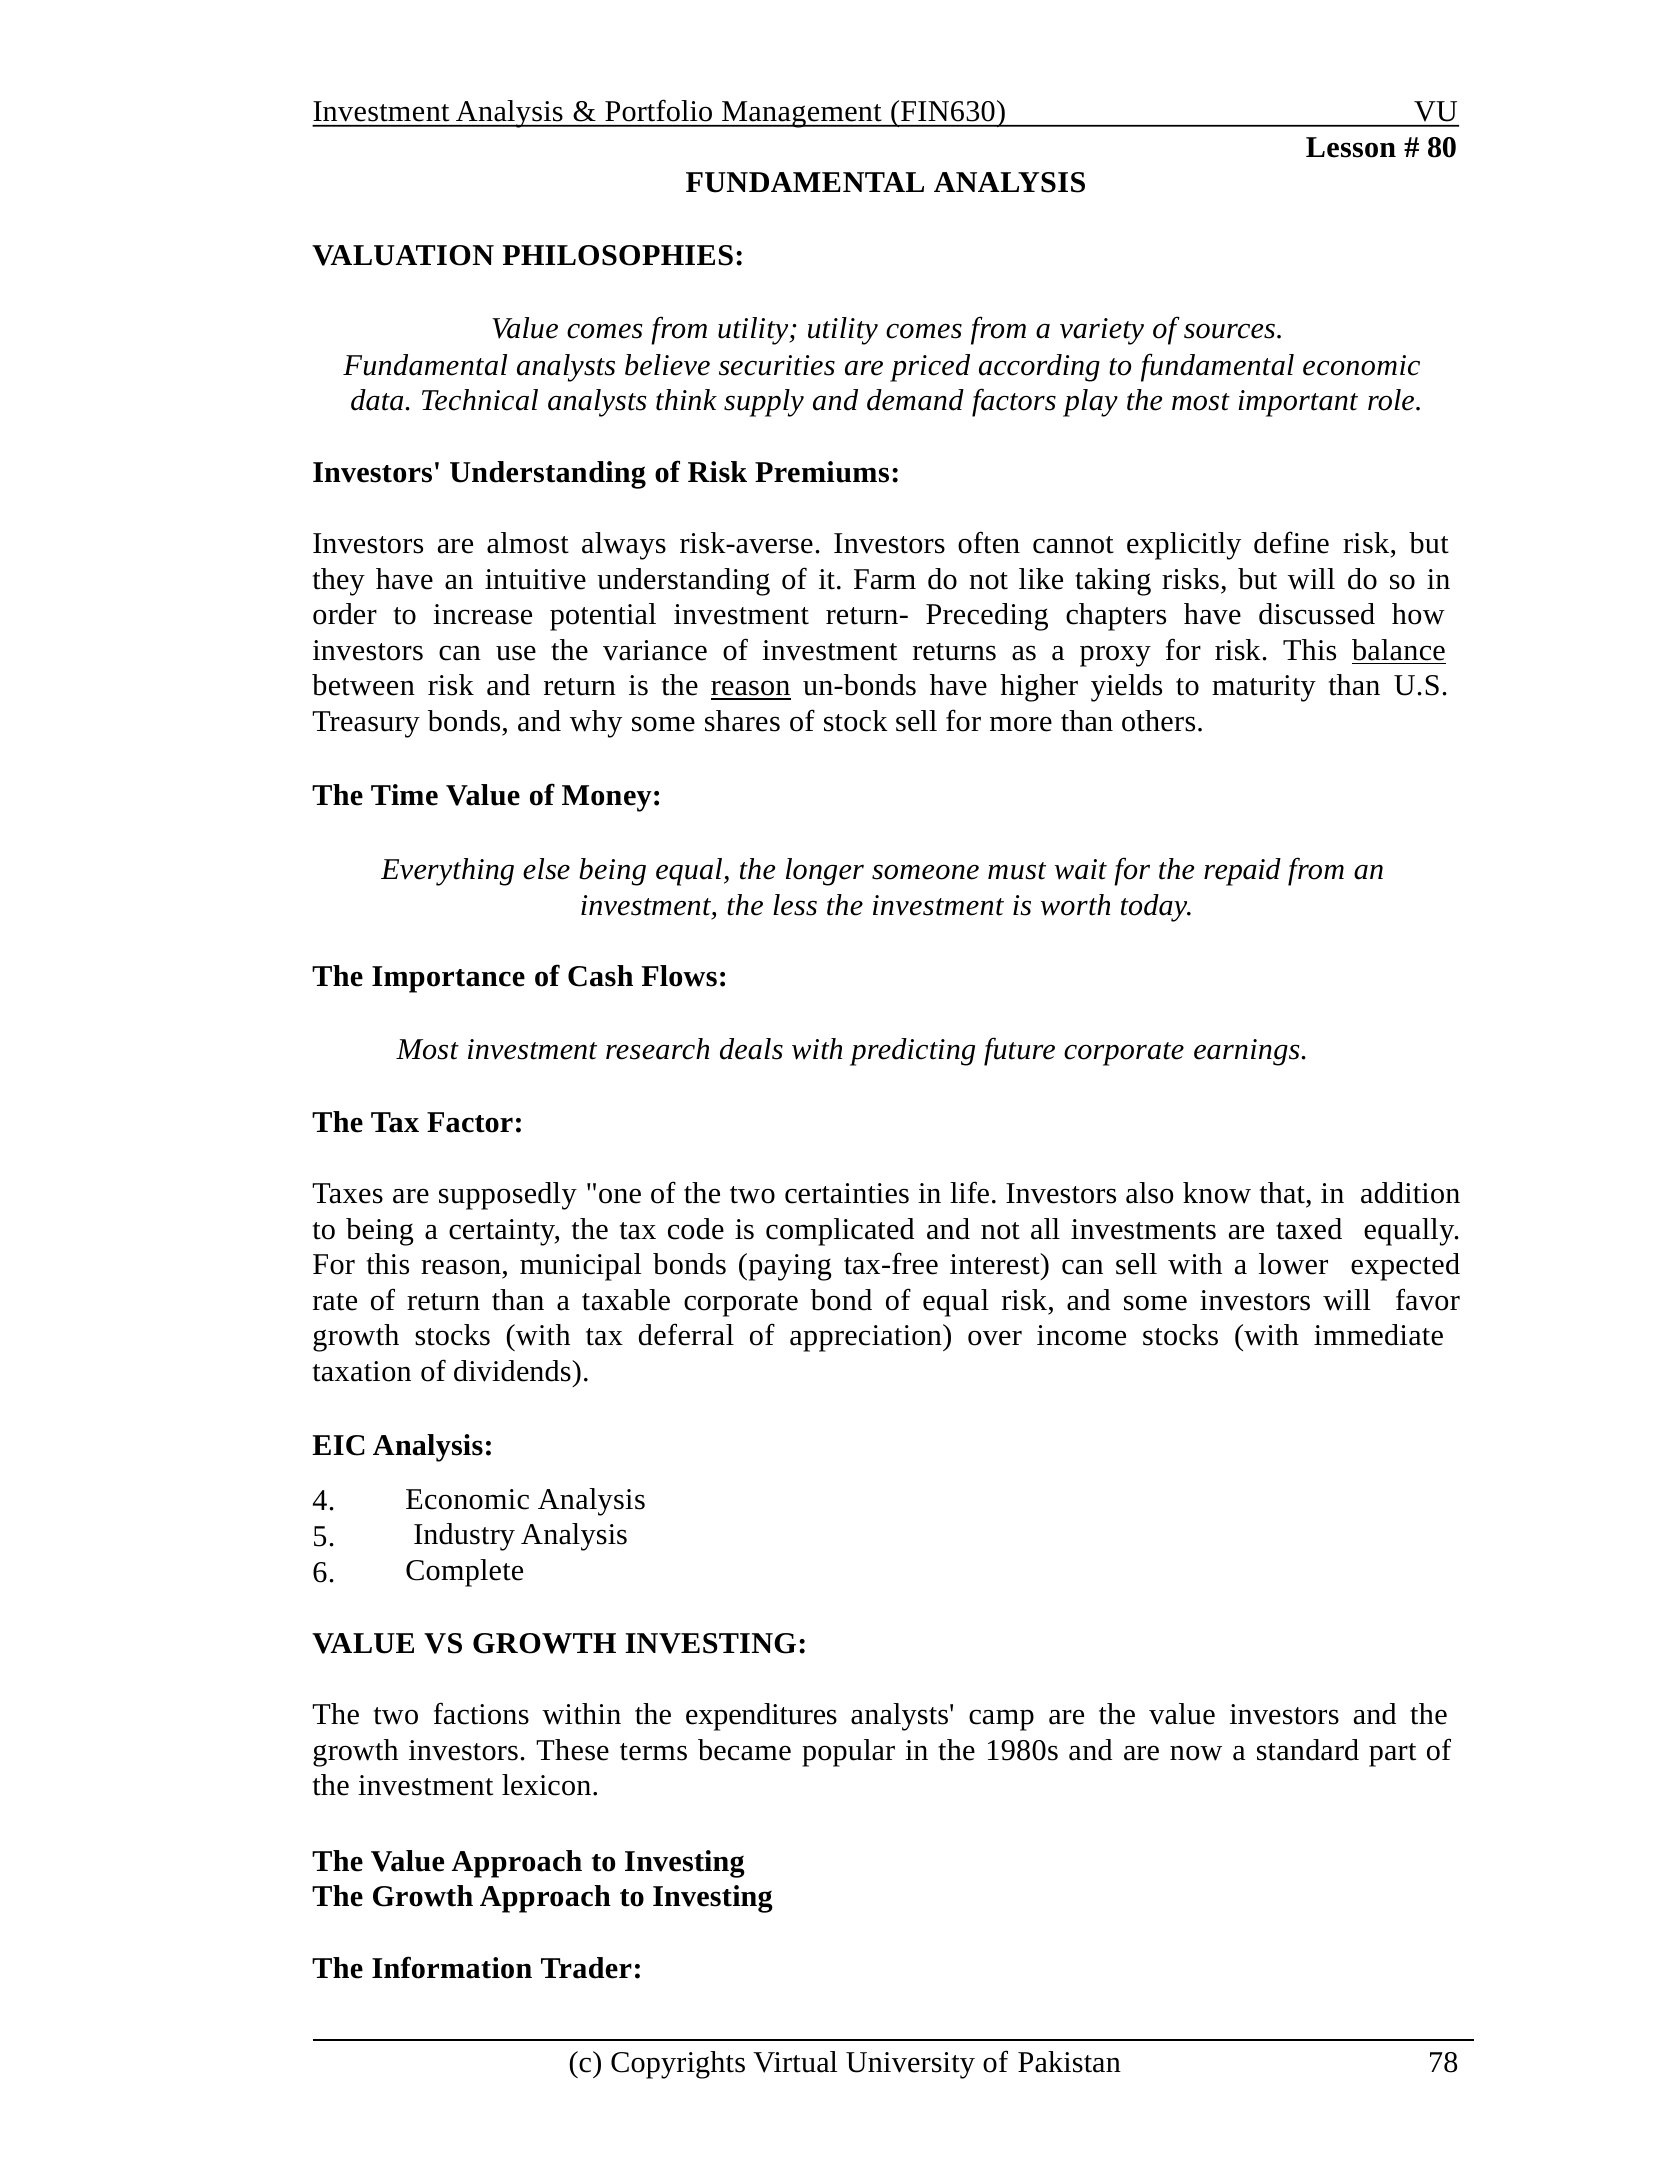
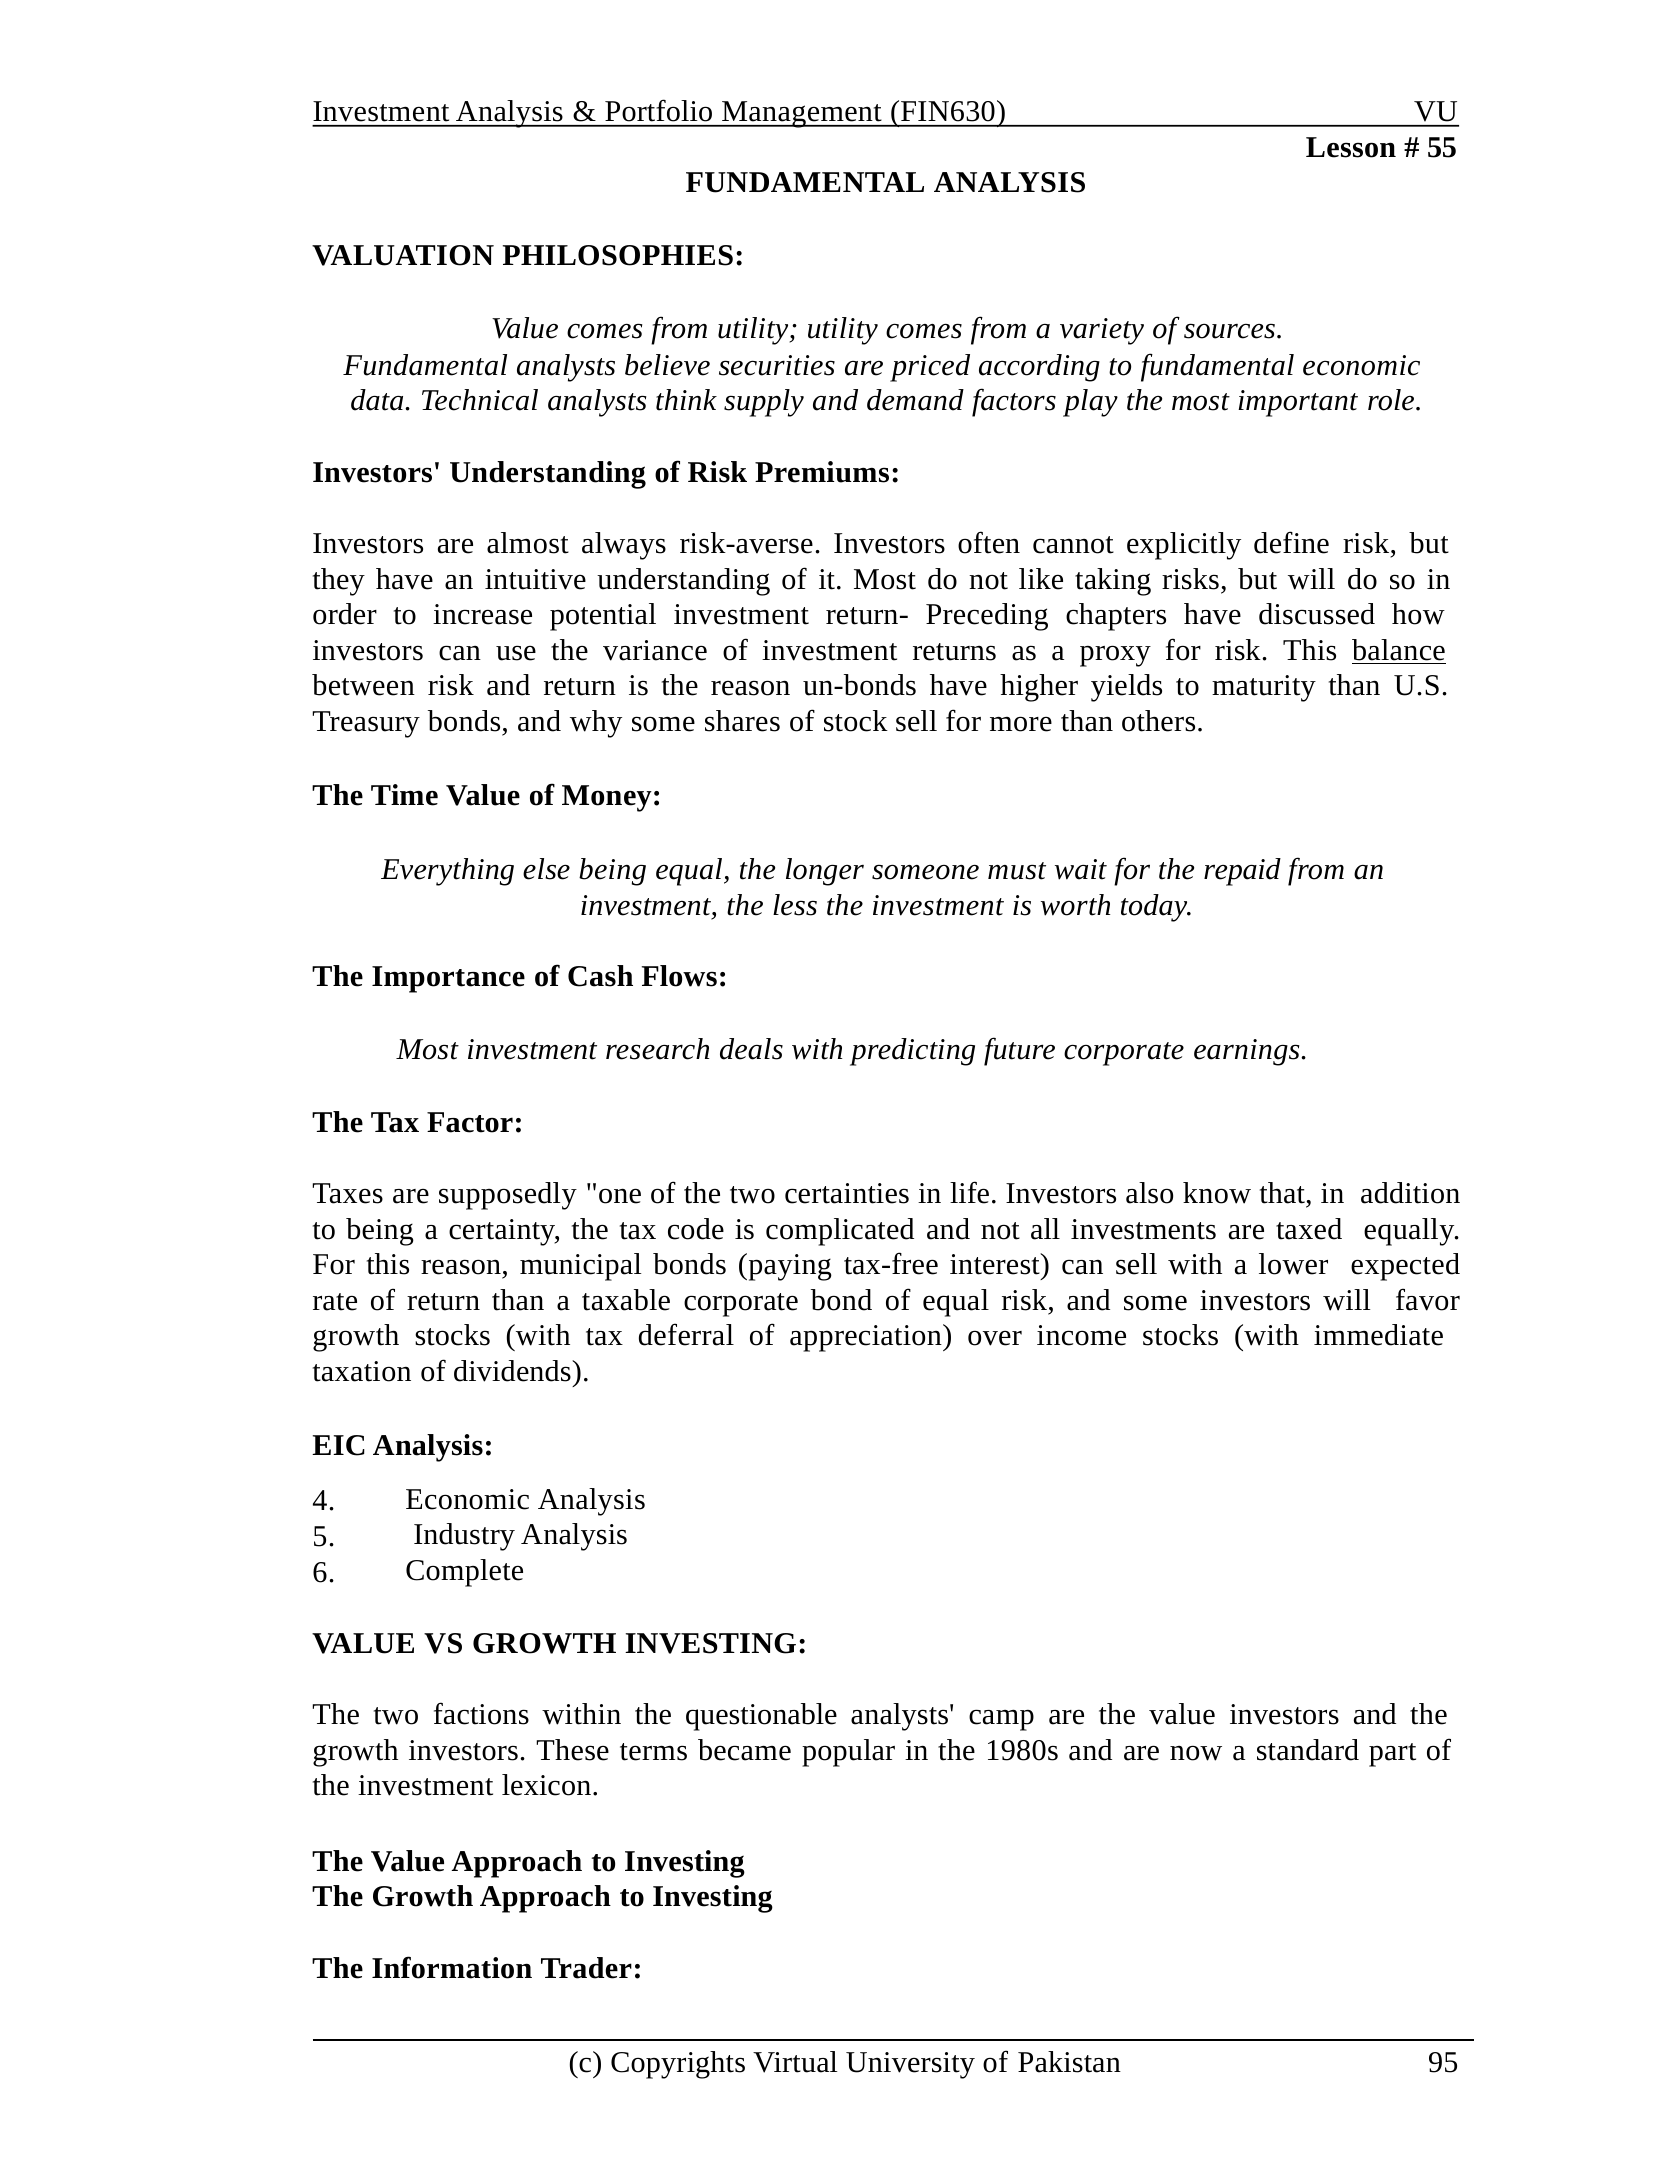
80: 80 -> 55 (1442, 147)
it Farm: Farm -> Most (885, 579)
reason underline: present -> none (751, 686)
expenditures: expenditures -> questionable (761, 1715)
78: 78 -> 95 (1443, 2063)
